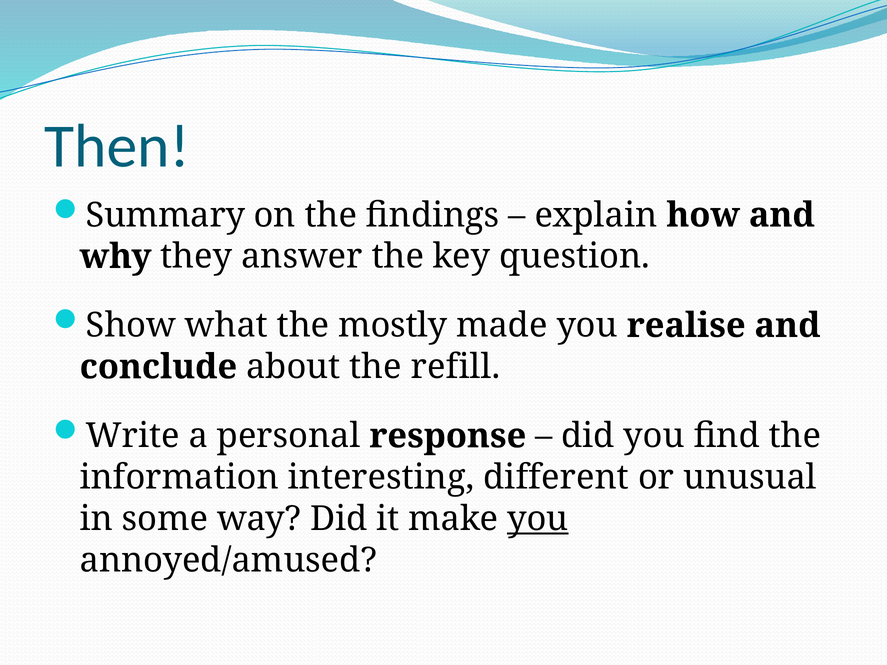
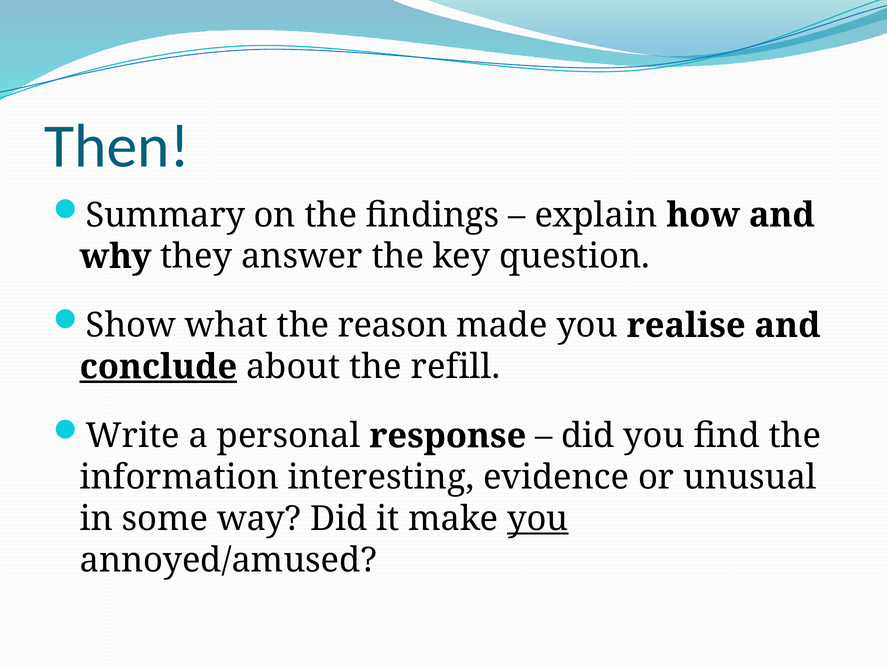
mostly: mostly -> reason (393, 326)
conclude underline: none -> present (158, 367)
different: different -> evidence (556, 478)
